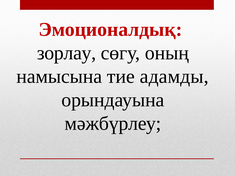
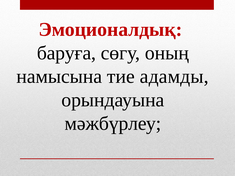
зорлау: зорлау -> баруға (66, 53)
